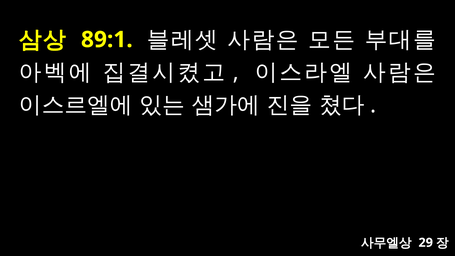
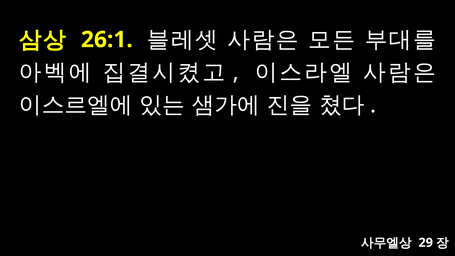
89:1: 89:1 -> 26:1 (107, 40)
